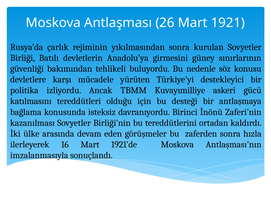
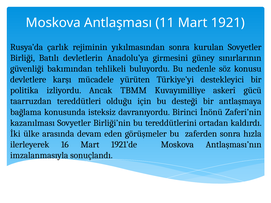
26: 26 -> 11 (165, 23)
katılmasını: katılmasını -> taarruzdan (31, 101)
